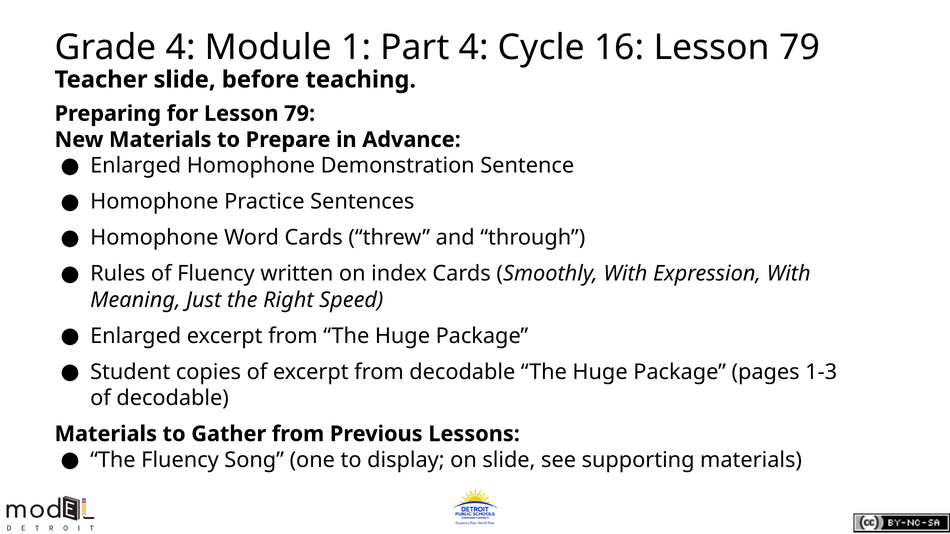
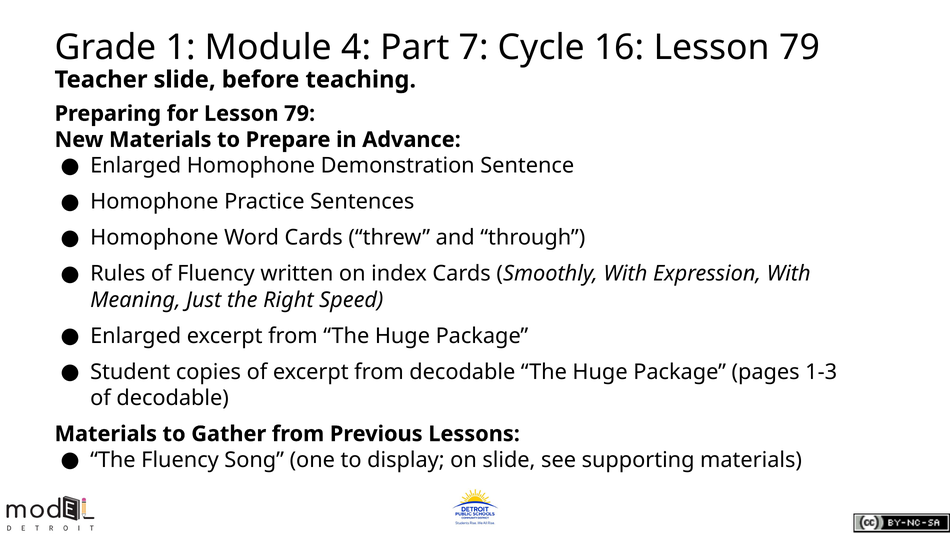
Grade 4: 4 -> 1 (181, 48)
1: 1 -> 4 (356, 48)
Part 4: 4 -> 7 (474, 48)
